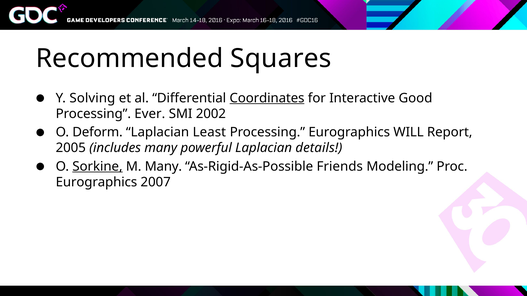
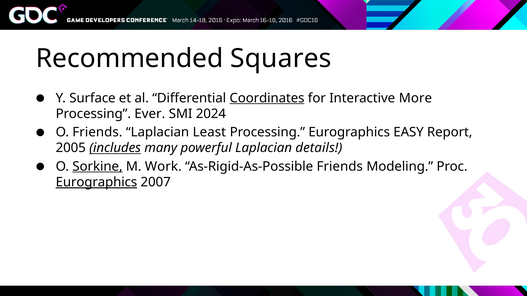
Solving: Solving -> Surface (92, 98)
Good: Good -> More (415, 98)
2002: 2002 -> 2024 (211, 114)
O Deform: Deform -> Friends (97, 132)
WILL: WILL -> EASY (409, 132)
includes underline: none -> present (115, 148)
M Many: Many -> Work (163, 167)
Eurographics underline: none -> present (96, 182)
